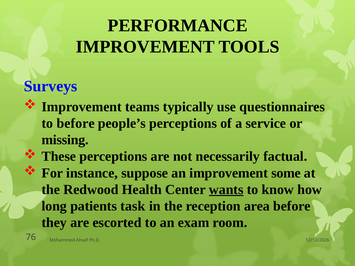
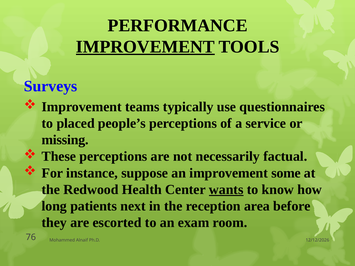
IMPROVEMENT underline: none -> present (145, 47)
to before: before -> placed (76, 123)
task: task -> next (133, 206)
